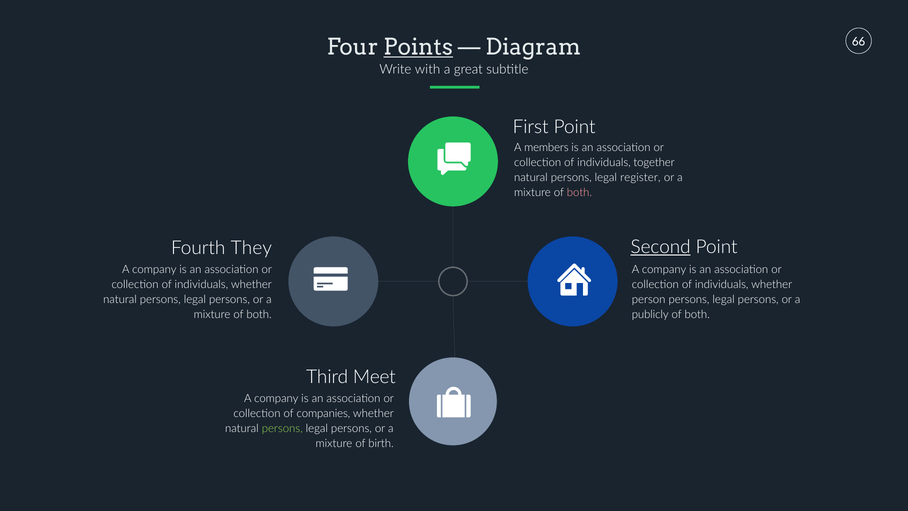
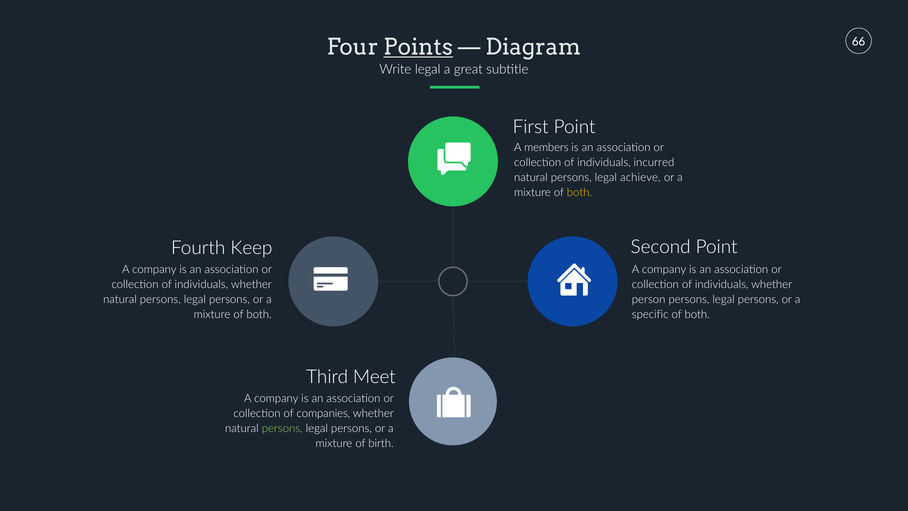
Write with: with -> legal (428, 69)
together: together -> incurred (654, 163)
register: register -> achieve (640, 178)
both colour: pink -> yellow (579, 193)
Second underline: present -> none (661, 247)
They: They -> Keep (251, 248)
publicly: publicly -> specific (650, 315)
